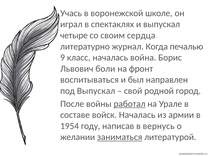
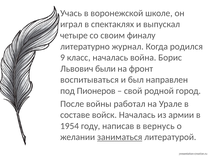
сердца: сердца -> финалу (141, 35)
печалью: печалью -> родился (186, 46)
боли: боли -> были (105, 69)
под Выпускал: Выпускал -> Пионеров (96, 91)
работал underline: present -> none (130, 104)
